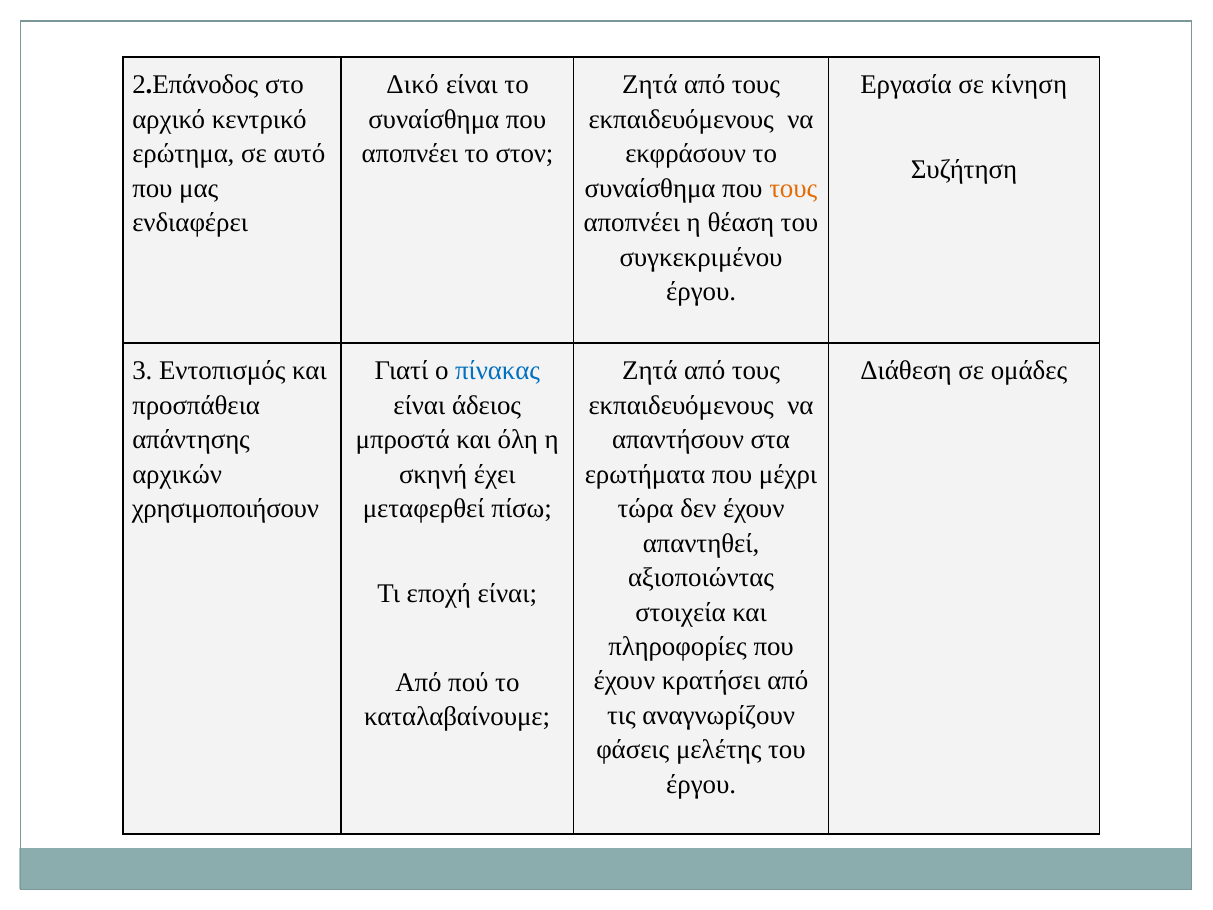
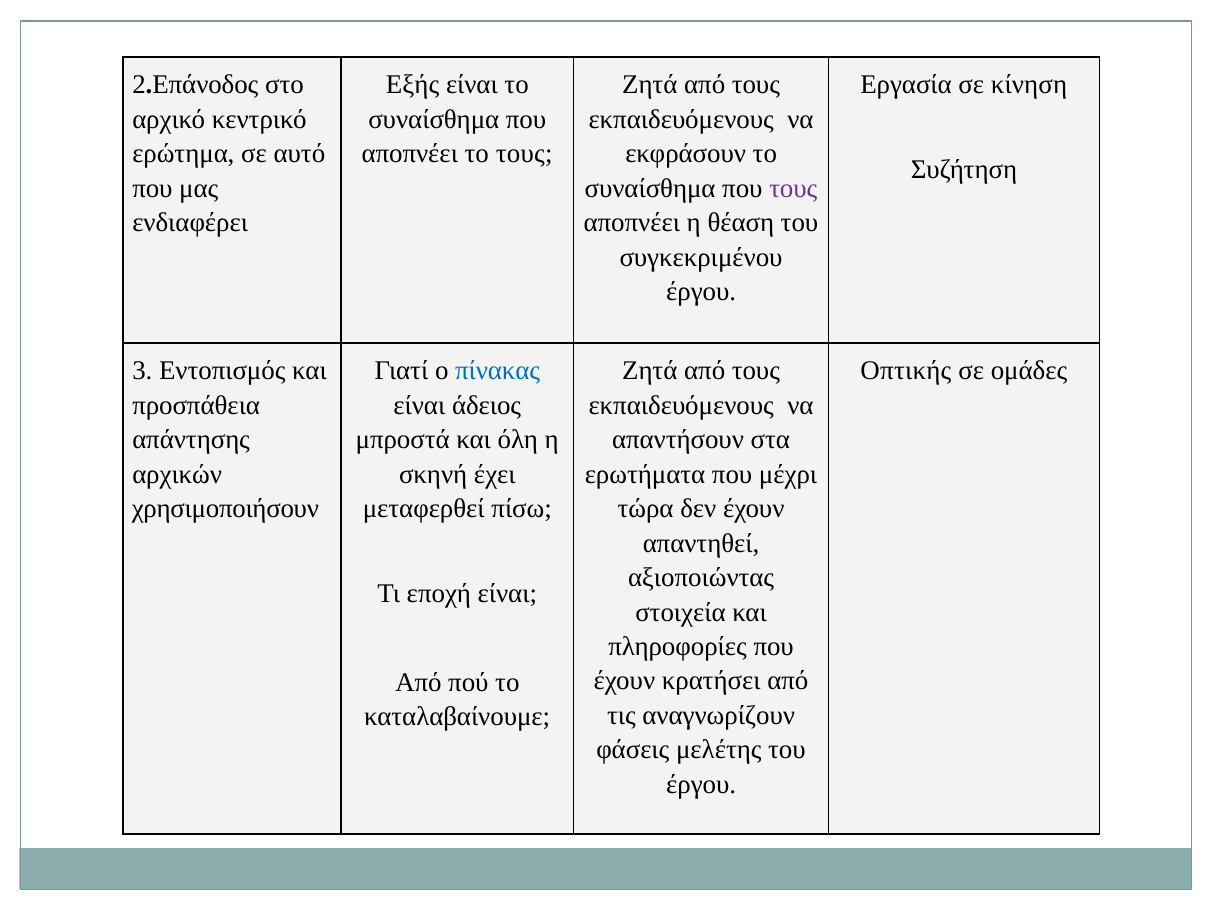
Δικό: Δικό -> Εξής (413, 85)
το στον: στον -> τους (524, 154)
τους colour: orange -> purple (793, 188)
Διάθεση: Διάθεση -> Οπτικής (906, 371)
